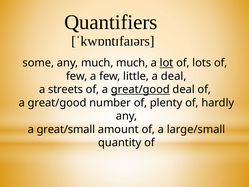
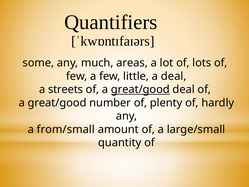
much much: much -> areas (132, 63)
lot underline: present -> none (167, 63)
great/small: great/small -> from/small (66, 129)
